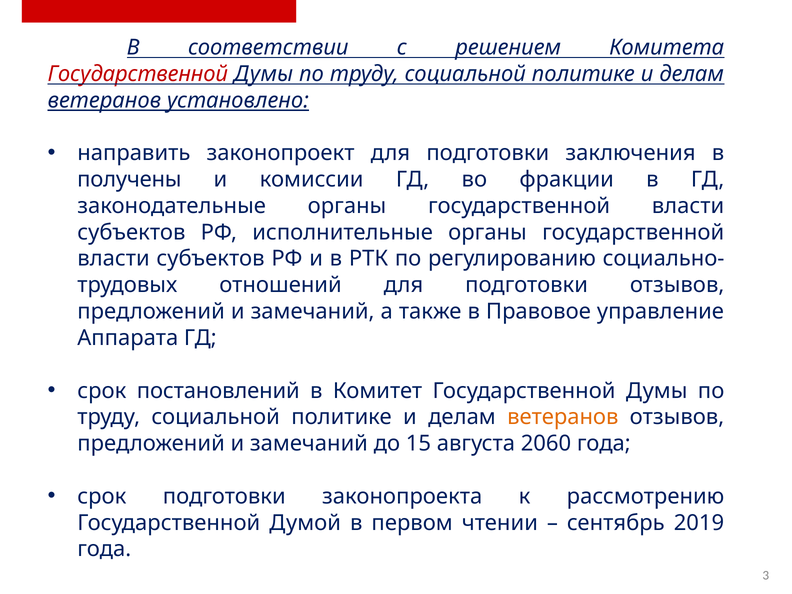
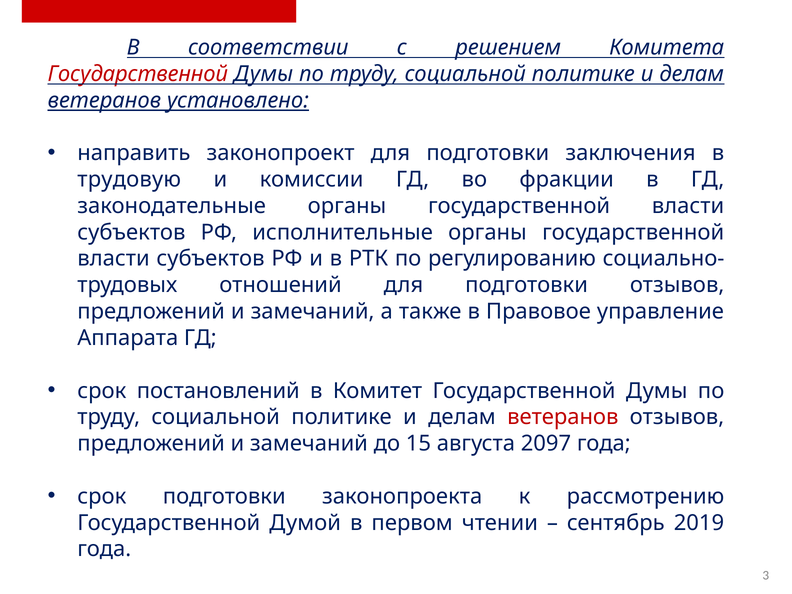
получены: получены -> трудовую (129, 179)
ветеранов colour: orange -> red (563, 417)
2060: 2060 -> 2097 (546, 444)
